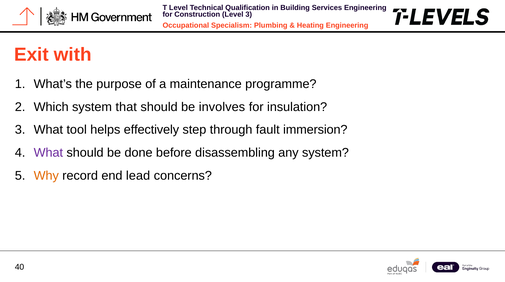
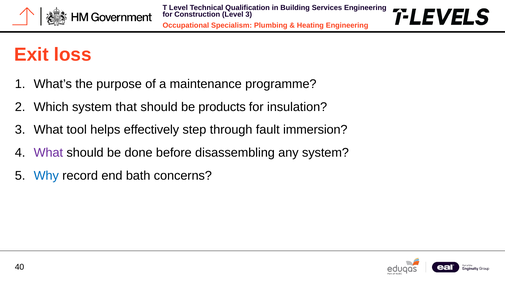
with: with -> loss (73, 55)
involves: involves -> products (222, 107)
Why colour: orange -> blue (46, 176)
lead: lead -> bath (138, 176)
